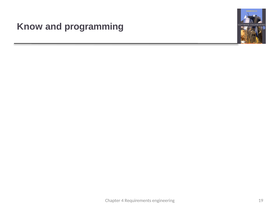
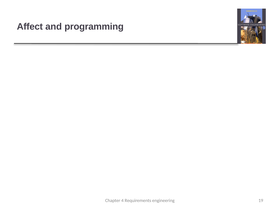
Know: Know -> Affect (30, 27)
